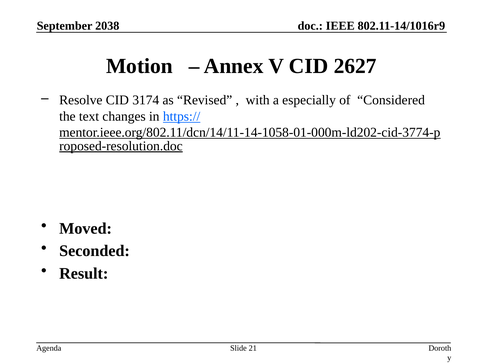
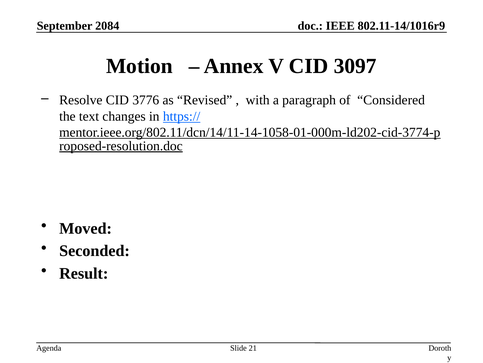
2038: 2038 -> 2084 (107, 26)
2627: 2627 -> 3097 (355, 66)
3174: 3174 -> 3776 (146, 100)
especially: especially -> paragraph (309, 100)
